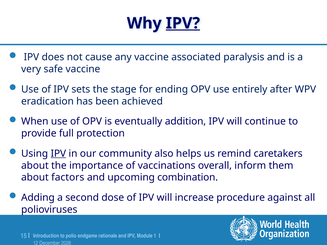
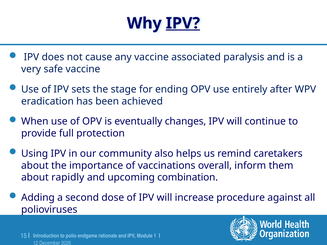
addition: addition -> changes (186, 122)
IPV underline: present -> none (58, 154)
factors: factors -> rapidly (68, 178)
